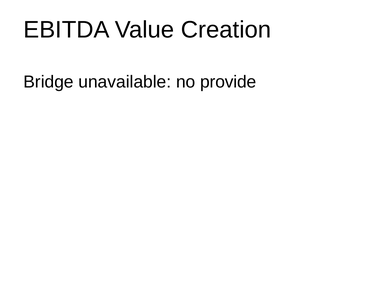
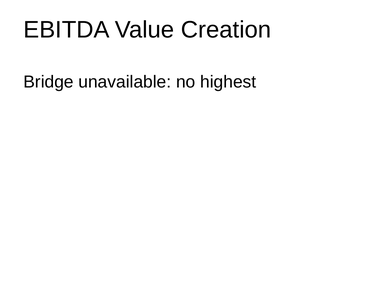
provide: provide -> highest (228, 82)
